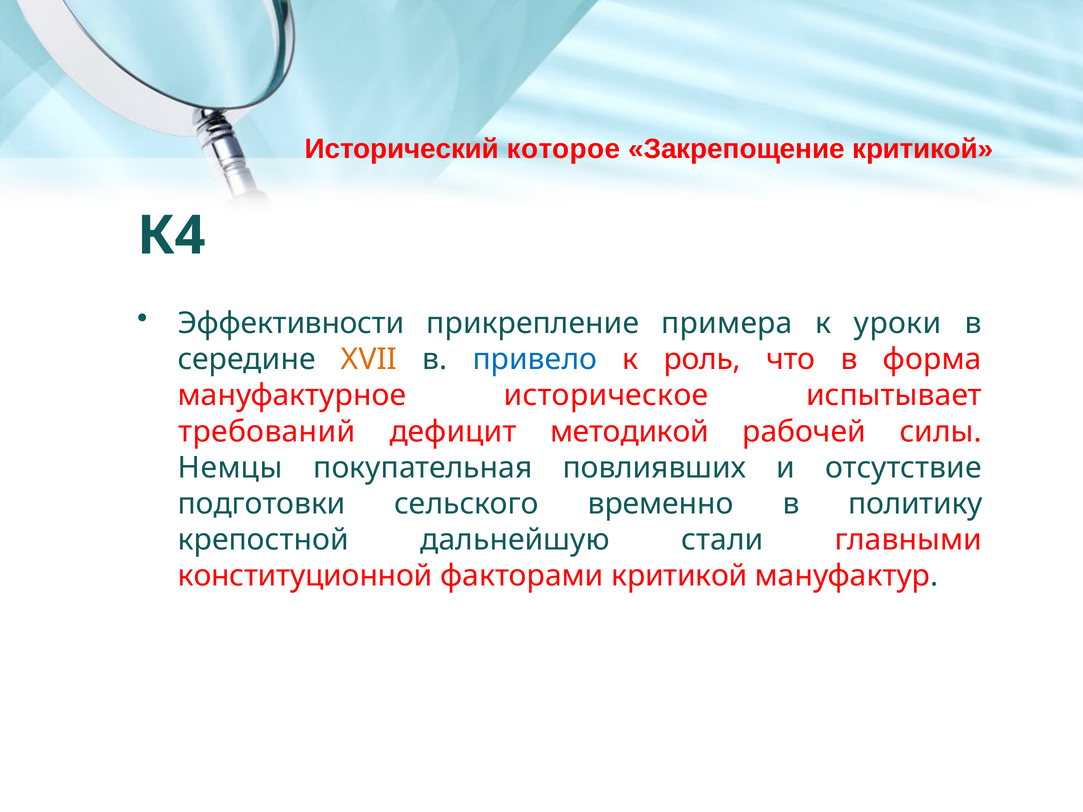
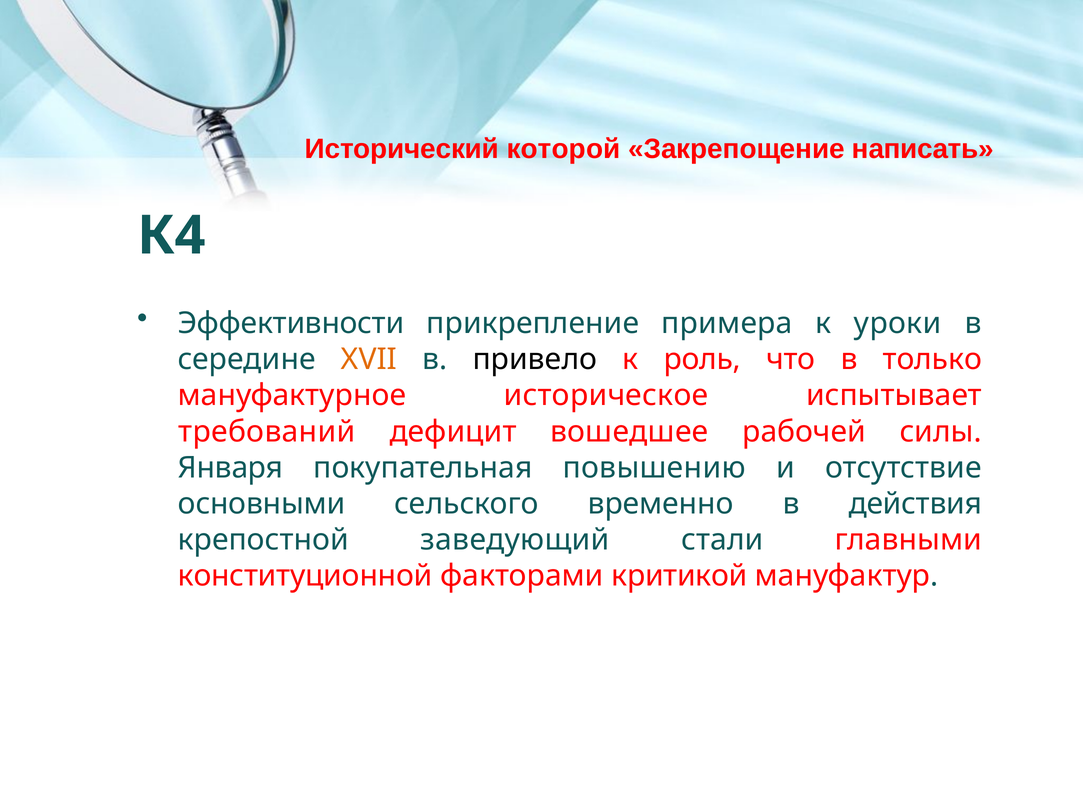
которое: которое -> которой (564, 149)
Закрепощение критикой: критикой -> написать (923, 149)
привело colour: blue -> black (535, 360)
форма: форма -> только (932, 360)
методикой: методикой -> вошедшее (629, 432)
Немцы: Немцы -> Января (231, 468)
повлиявших: повлиявших -> повышению (654, 468)
подготовки: подготовки -> основными (262, 504)
политику: политику -> действия (915, 504)
дальнейшую: дальнейшую -> заведующий (515, 540)
